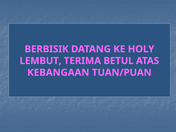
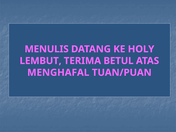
BERBISIK: BERBISIK -> MENULIS (47, 49)
KEBANGAAN: KEBANGAAN -> MENGHAFAL (58, 73)
